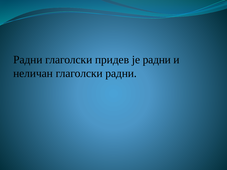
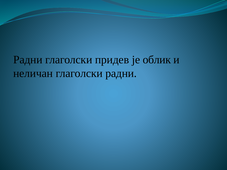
је радни: радни -> облик (157, 60)
